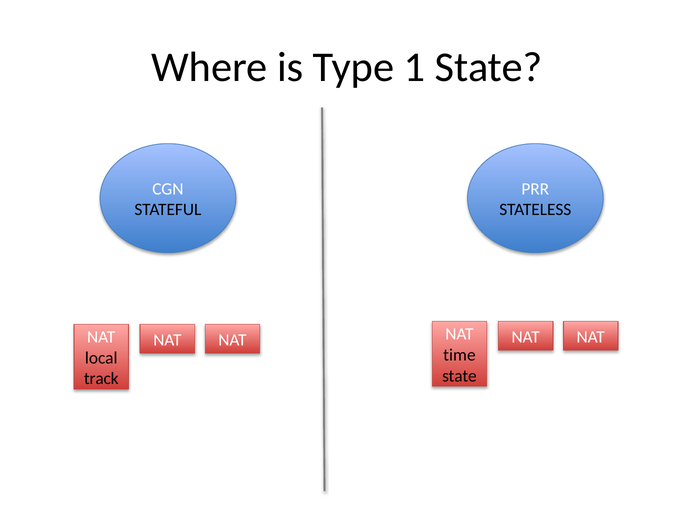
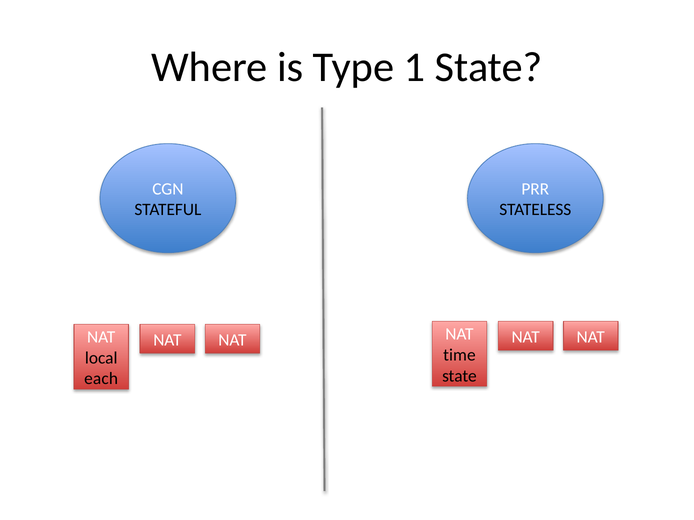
track: track -> each (101, 379)
